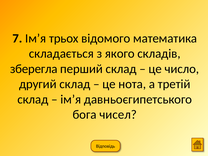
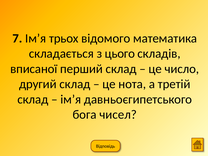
якого: якого -> цього (120, 54)
зберегла: зберегла -> вписаної (34, 69)
